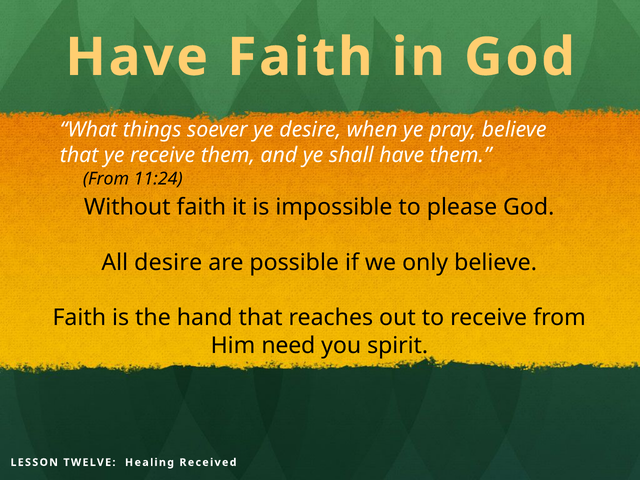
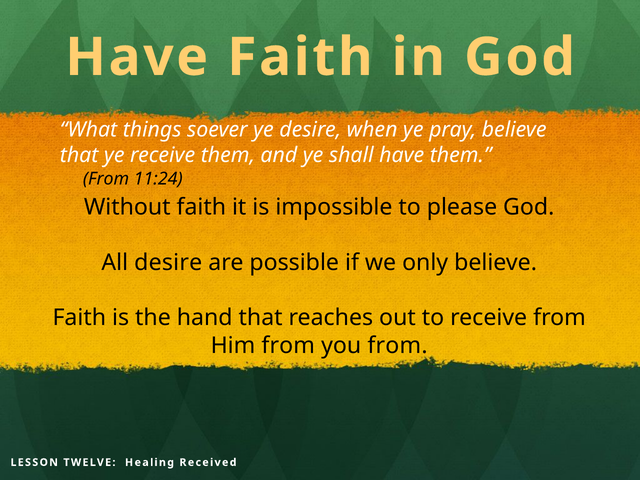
Him need: need -> from (288, 346)
you spirit: spirit -> from (397, 346)
